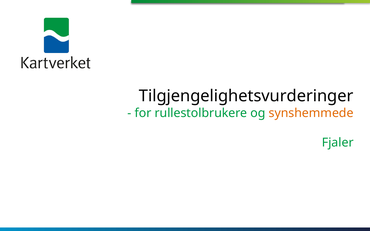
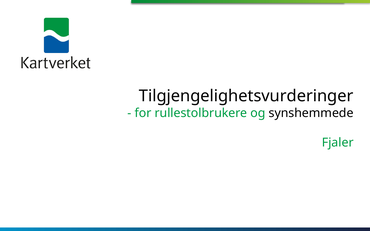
synshemmede colour: orange -> black (311, 113)
